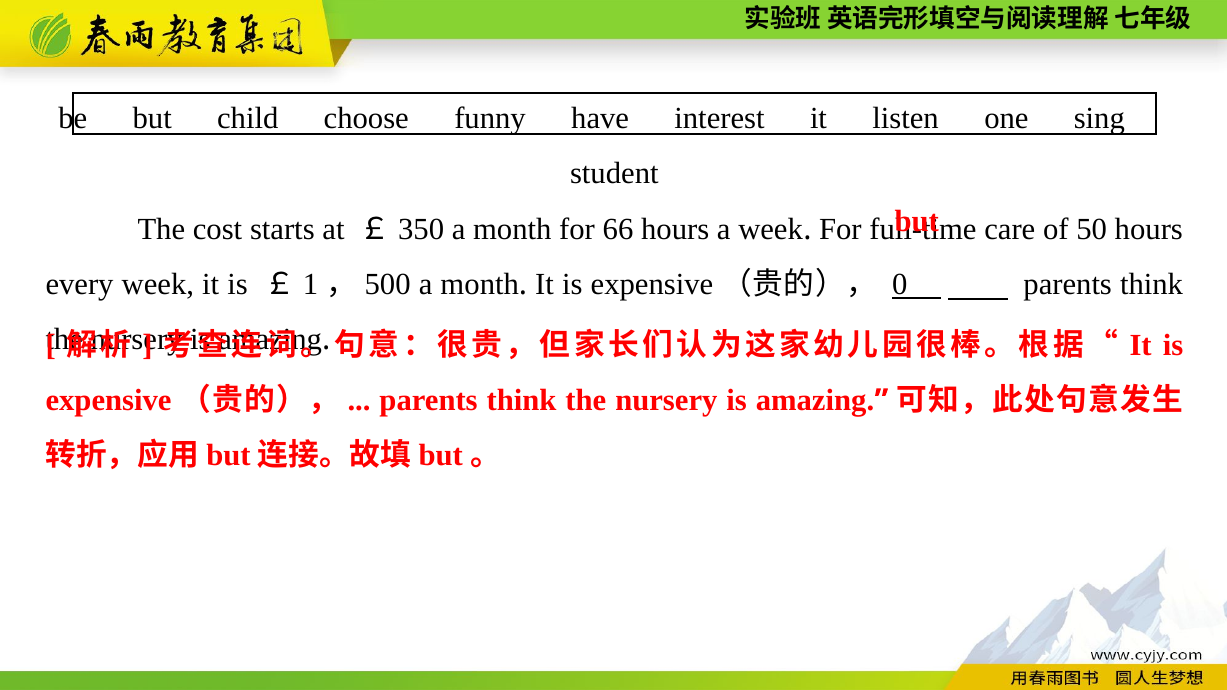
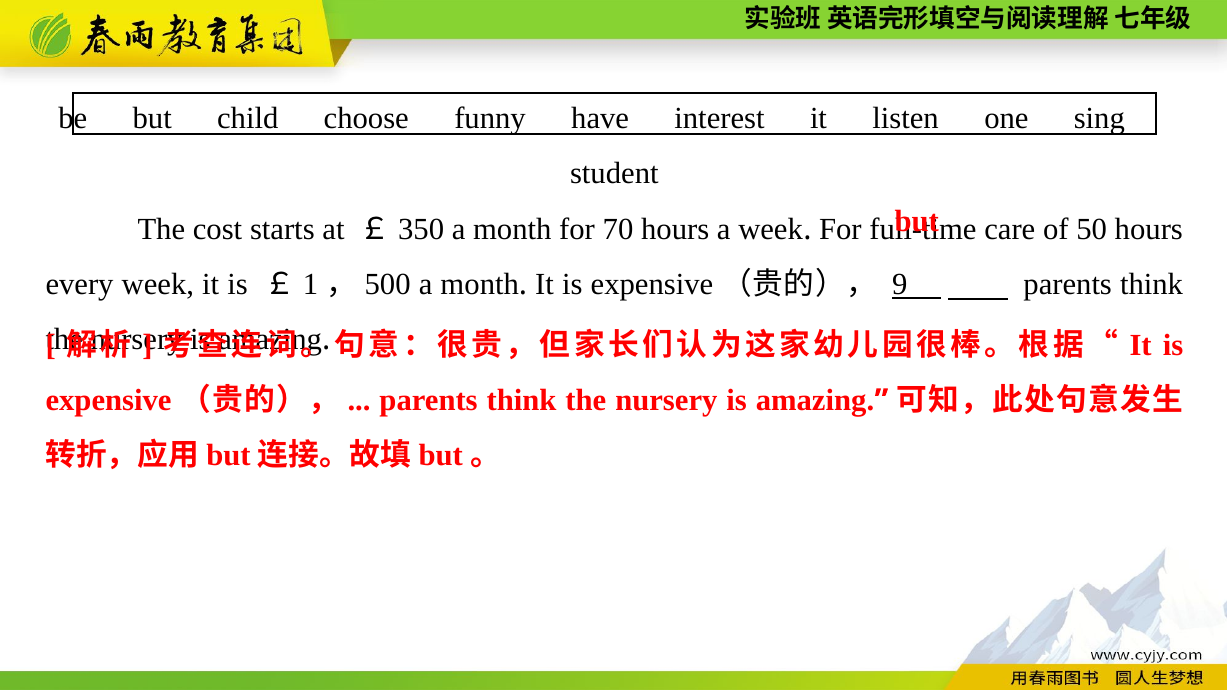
66: 66 -> 70 (618, 229)
0: 0 -> 9 (900, 284)
